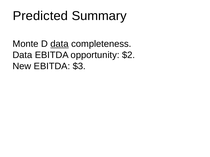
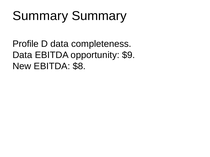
Predicted: Predicted -> Summary (40, 16)
Monte: Monte -> Profile (26, 44)
data underline: present -> none (60, 44)
$2: $2 -> $9 (129, 55)
$3: $3 -> $8 (79, 66)
